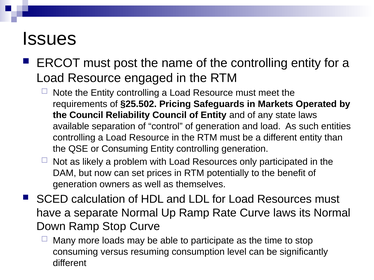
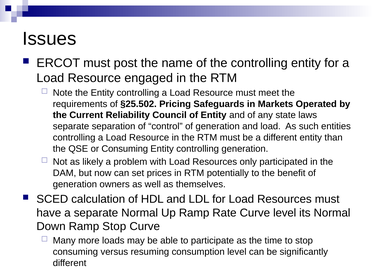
the Council: Council -> Current (86, 115)
available: available -> separate (71, 127)
Curve laws: laws -> level (285, 213)
